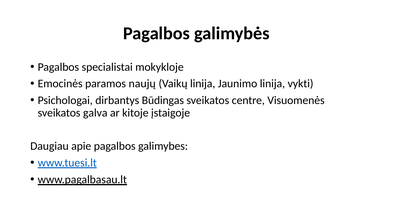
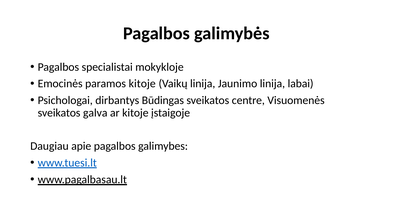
paramos naujų: naujų -> kitoje (142, 84)
vykti: vykti -> labai (301, 84)
